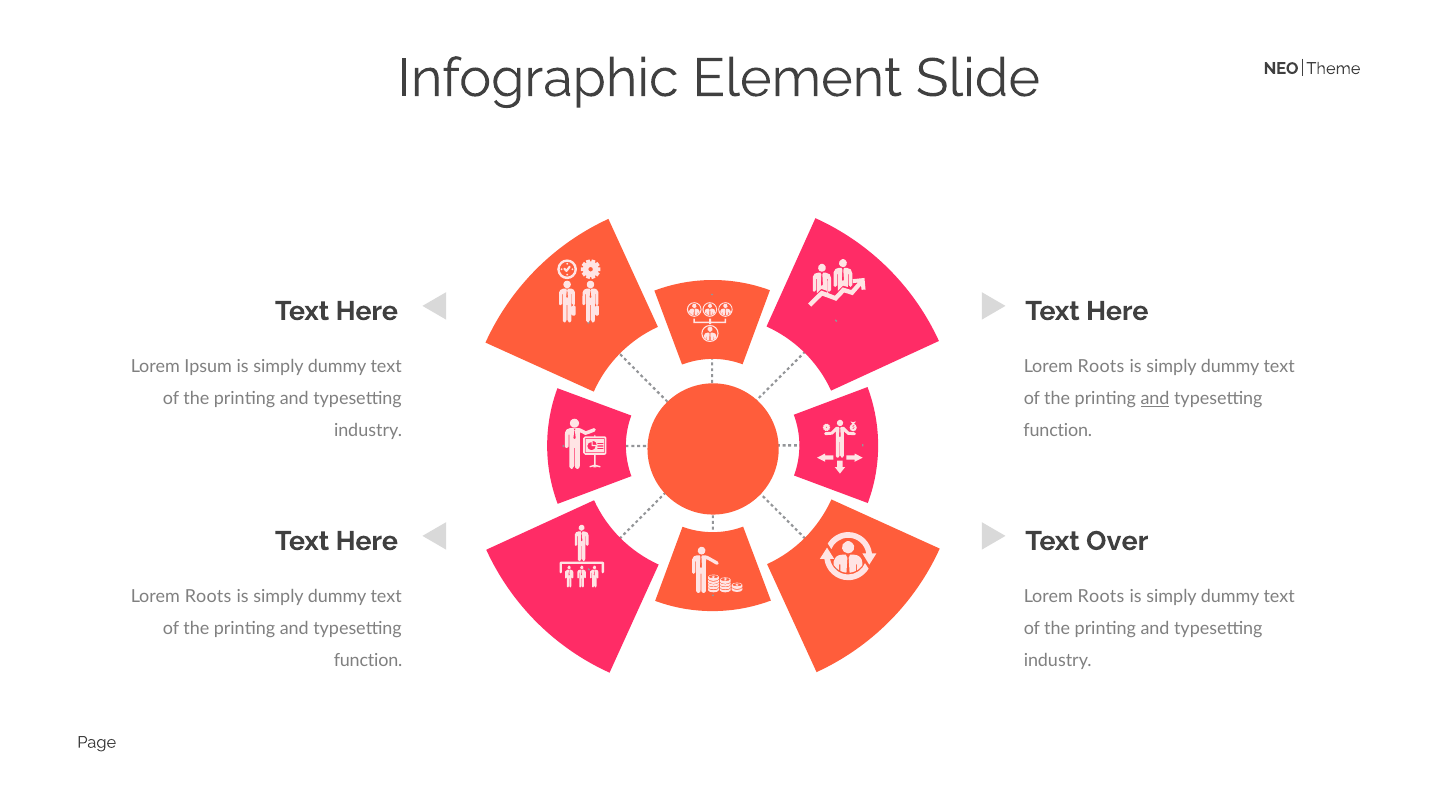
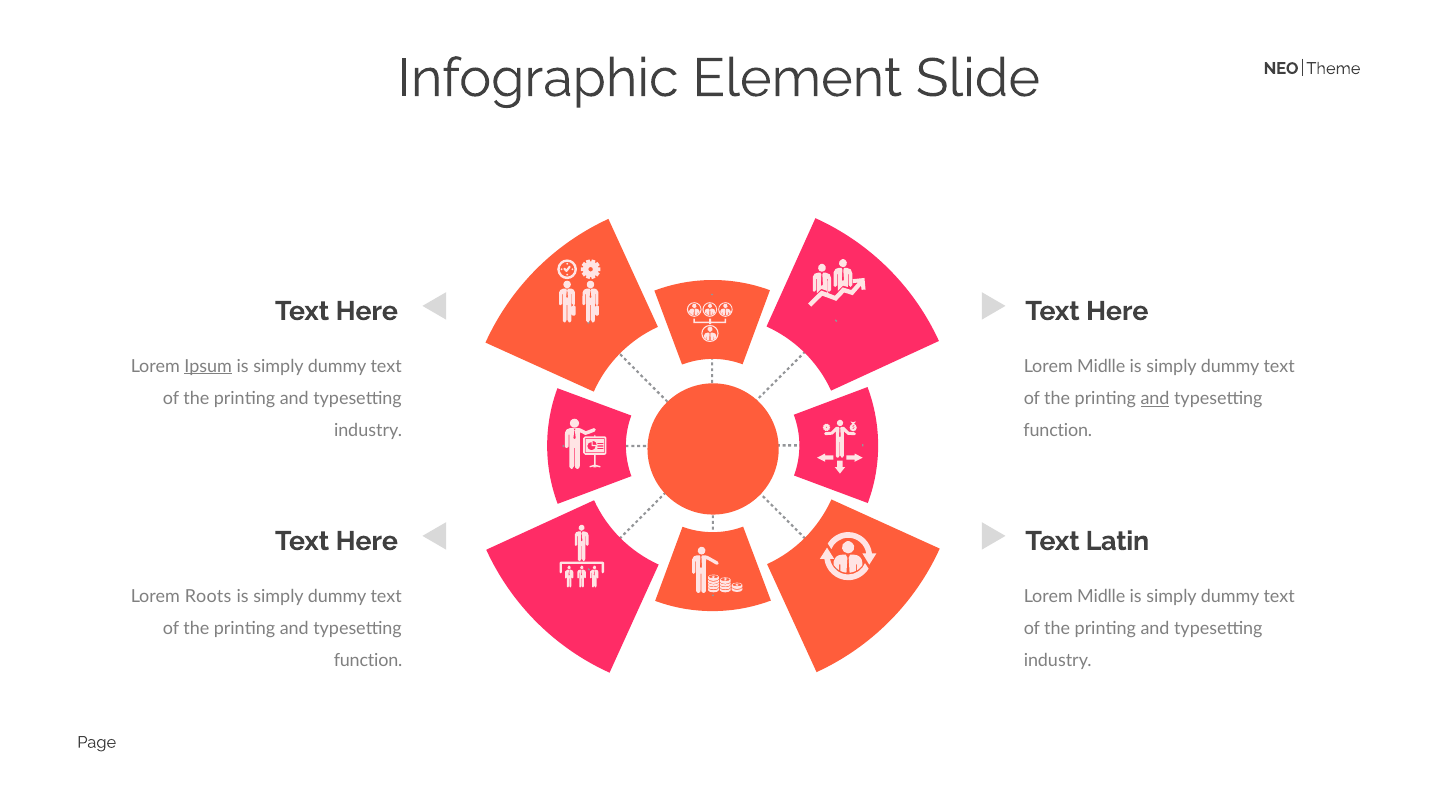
Ipsum underline: none -> present (208, 366)
Roots: Roots -> Midlle (1101, 366)
Over: Over -> Latin (1117, 541)
Roots: Roots -> Midlle (1101, 596)
